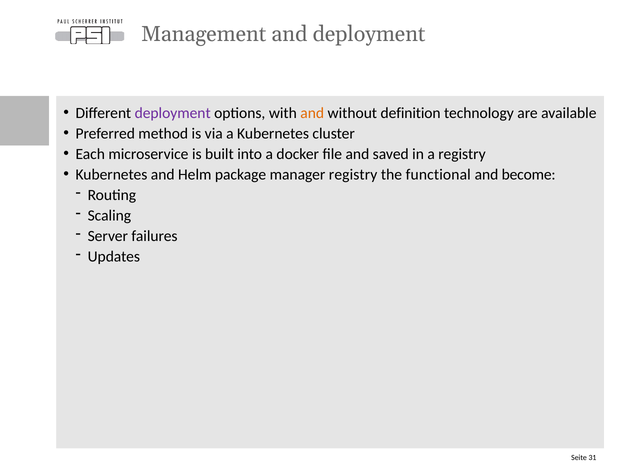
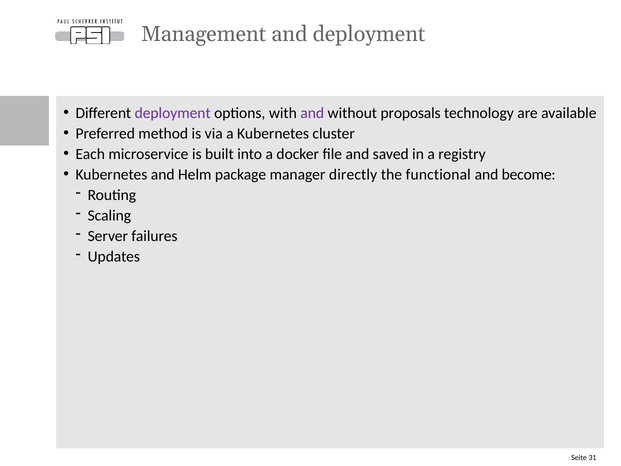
and colour: orange -> purple (312, 113)
definition: definition -> proposals (411, 113)
manager registry: registry -> directly (353, 175)
